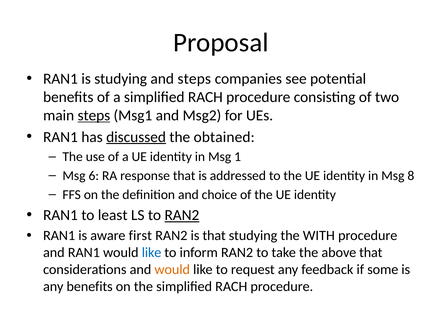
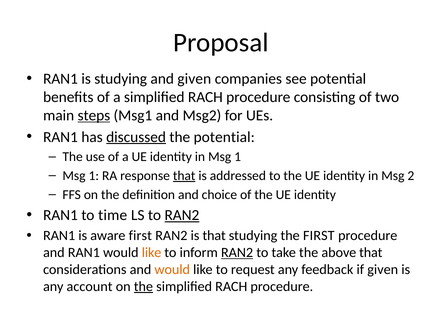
and steps: steps -> given (194, 79)
the obtained: obtained -> potential (224, 137)
6: 6 -> 1 (94, 176)
that underline: none -> present (184, 176)
8: 8 -> 2 (411, 176)
least: least -> time (113, 215)
the WITH: WITH -> FIRST (319, 236)
like colour: blue -> orange (152, 253)
RAN2 underline: none -> present (237, 253)
if some: some -> given (383, 270)
any benefits: benefits -> account (90, 287)
the underline: none -> present (143, 287)
